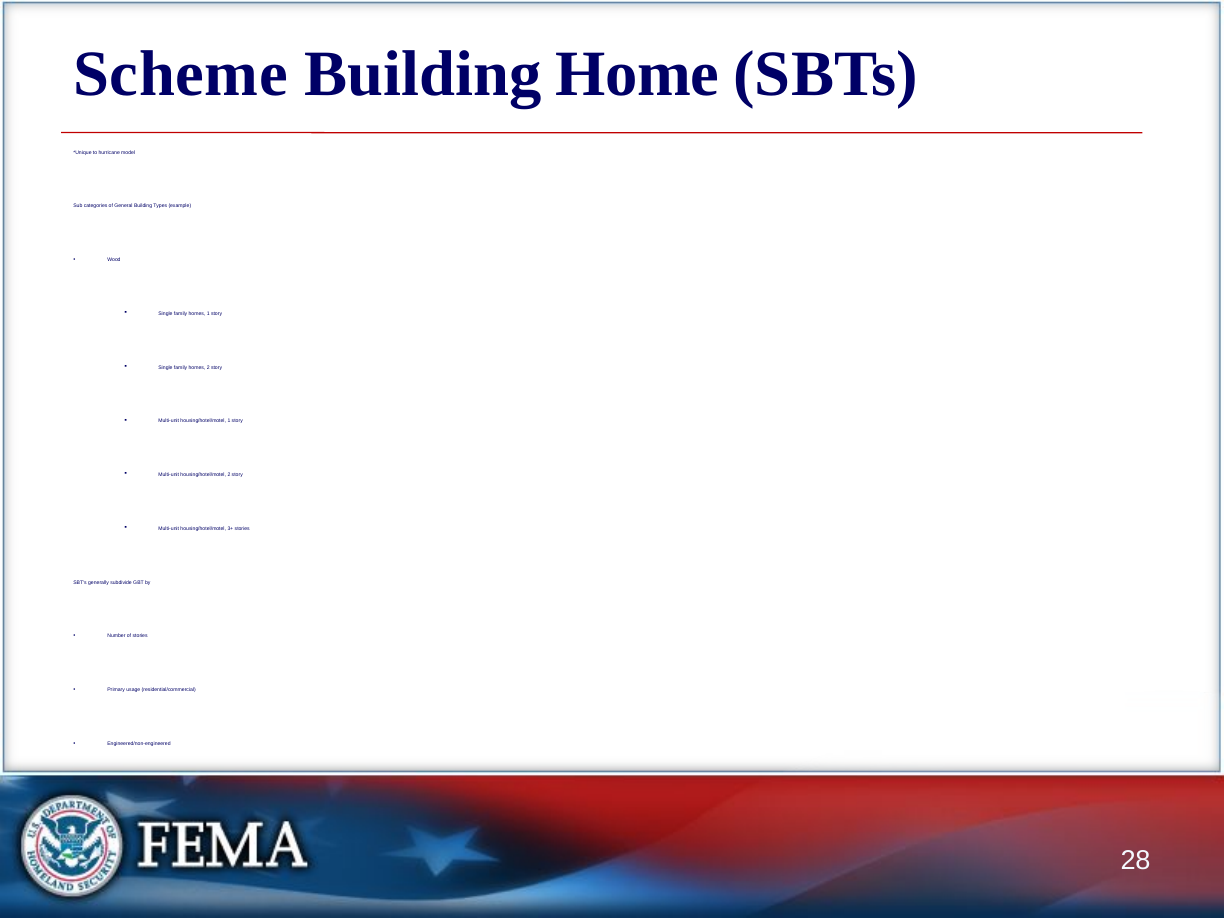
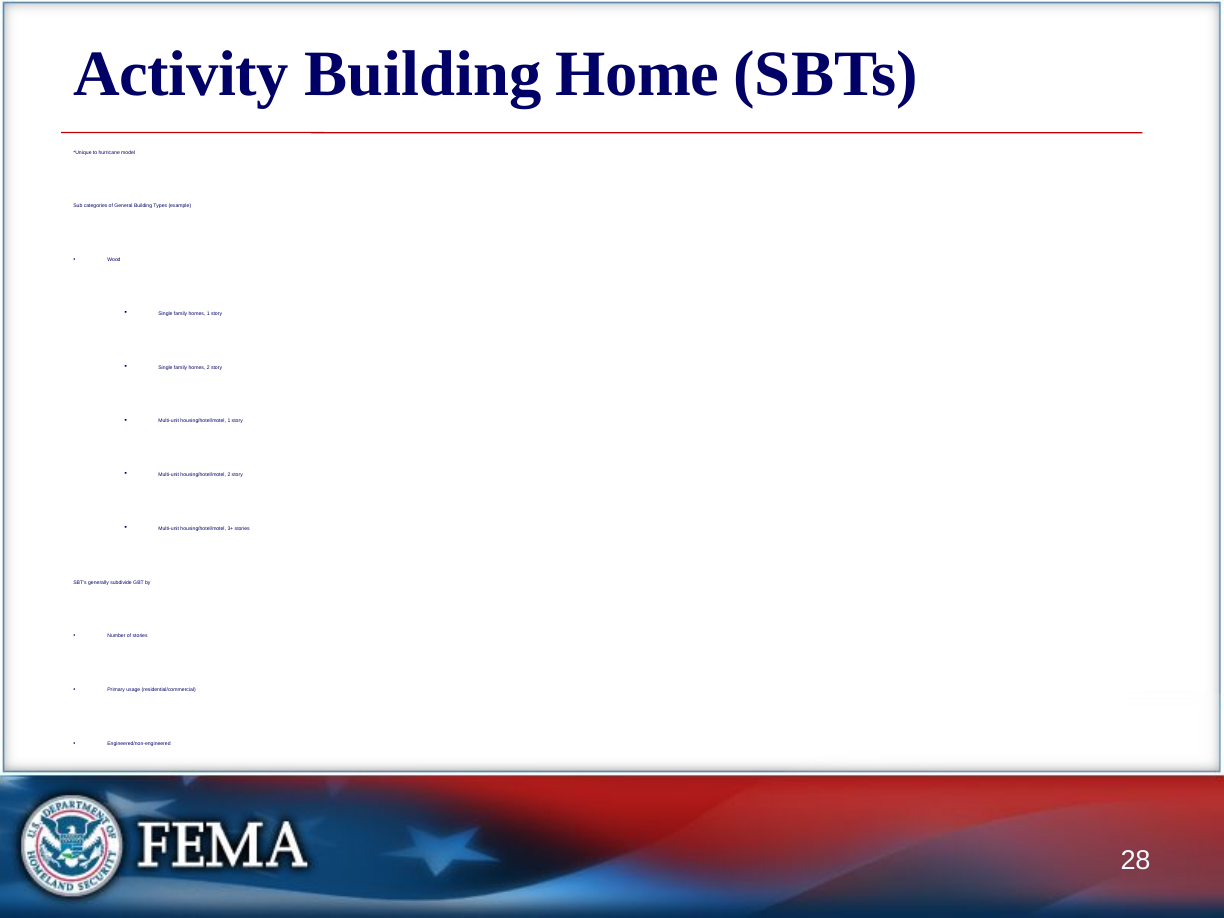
Scheme: Scheme -> Activity (181, 74)
